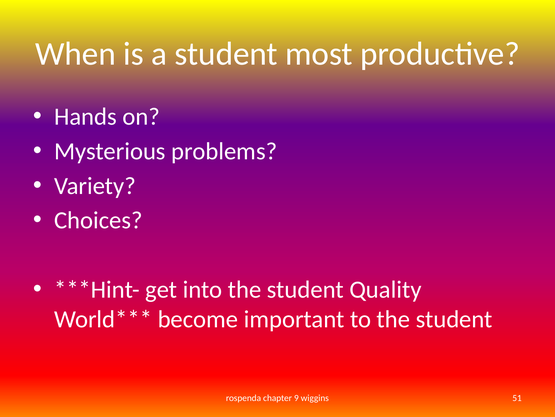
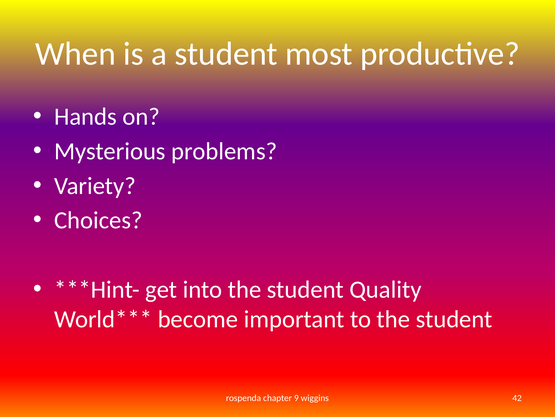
51: 51 -> 42 (517, 397)
